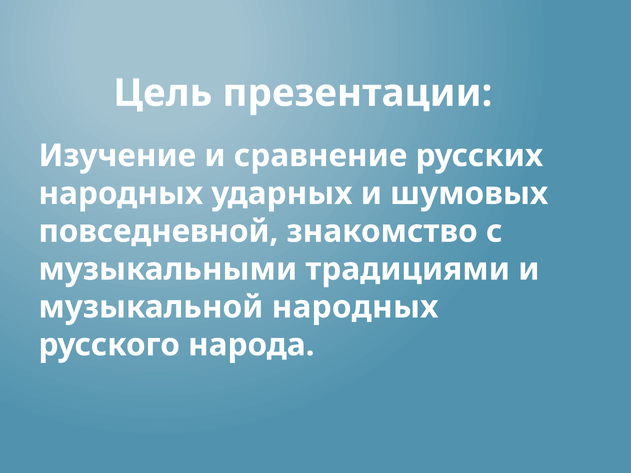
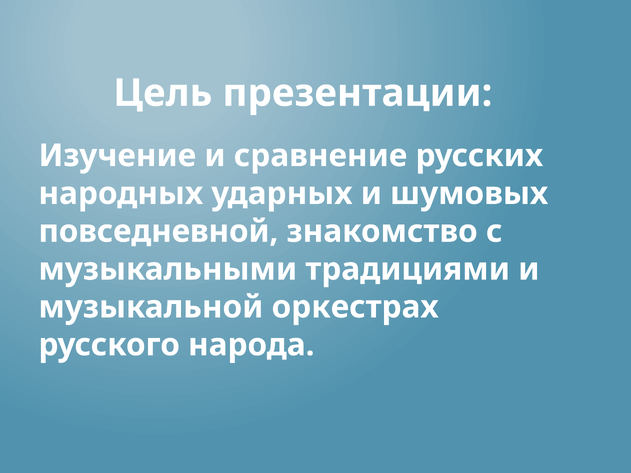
музыкальной народных: народных -> оркестрах (355, 307)
